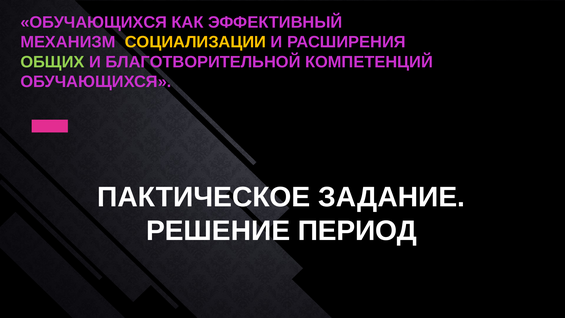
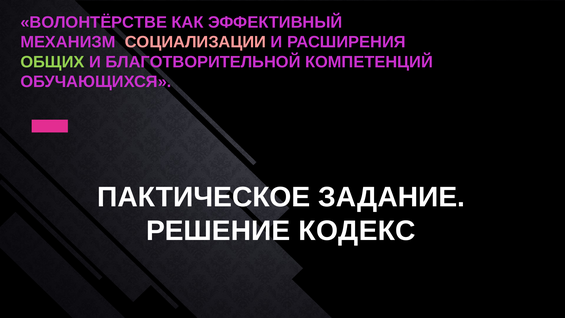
ОБУЧАЮЩИХСЯ: ОБУЧАЮЩИХСЯ -> ВОЛОНТЁРСТВЕ (94, 22)
СОЦИАЛИЗАЦИИ colour: yellow -> pink (195, 42)
ПЕРИОД: ПЕРИОД -> КОДЕКС (357, 231)
